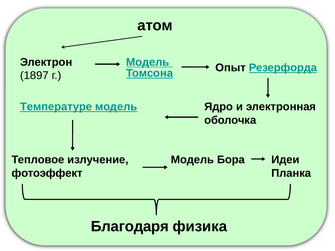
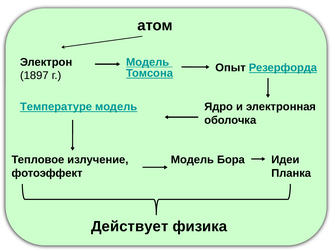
Благодаря: Благодаря -> Действует (130, 227)
